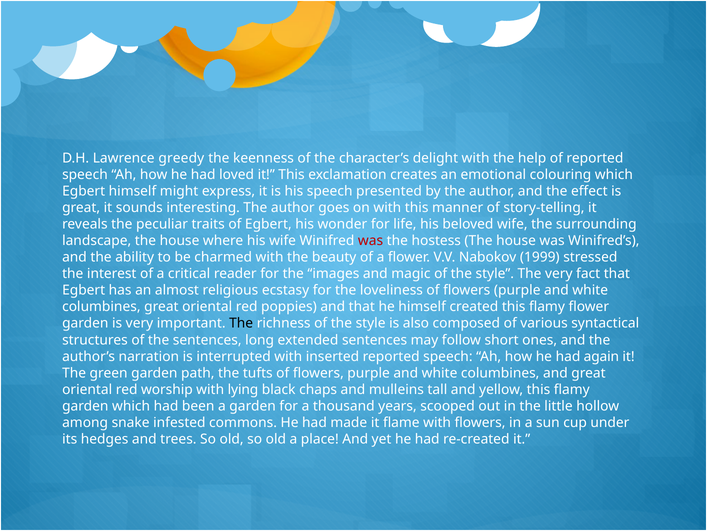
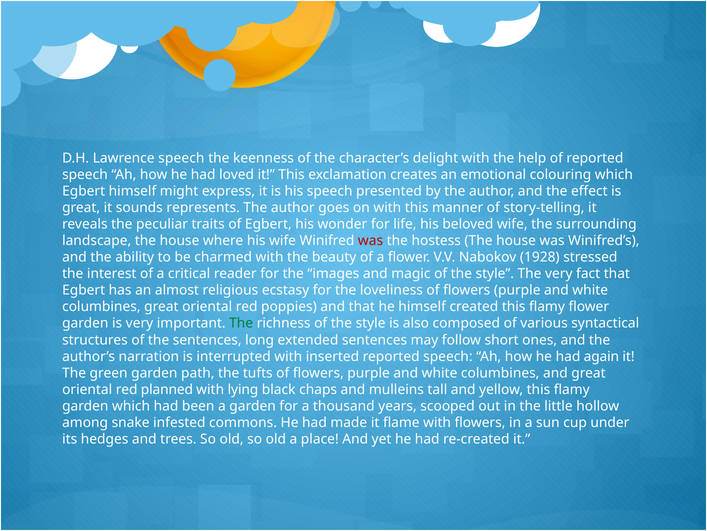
Lawrence greedy: greedy -> speech (181, 158)
interesting: interesting -> represents (203, 207)
1999: 1999 -> 1928 (540, 257)
The colour: black -> green (241, 323)
worship: worship -> planned (167, 389)
